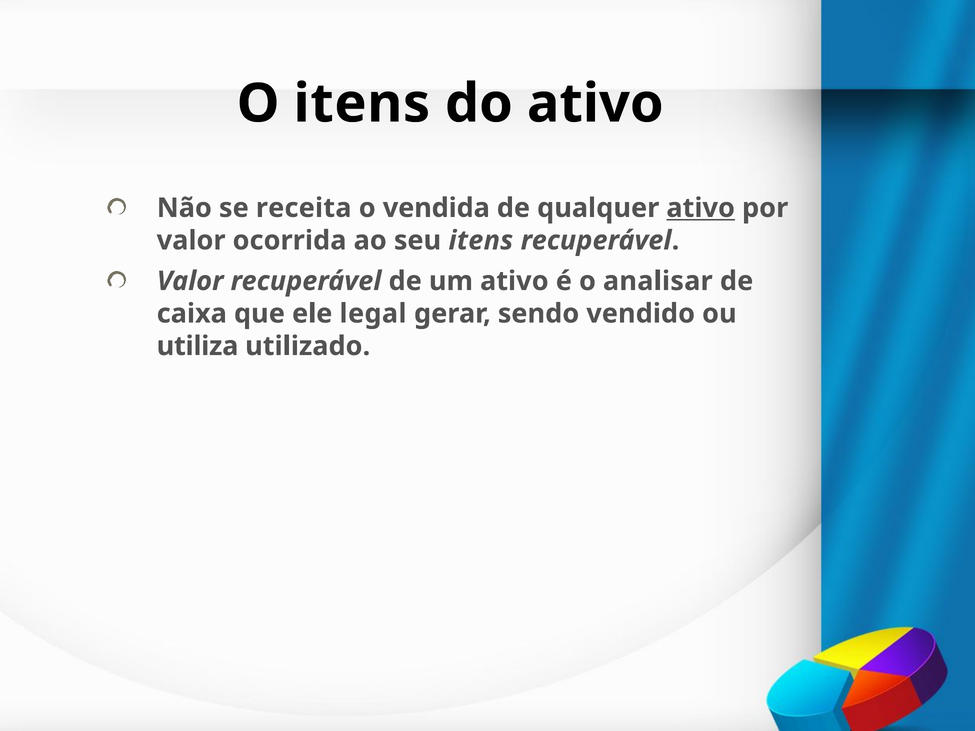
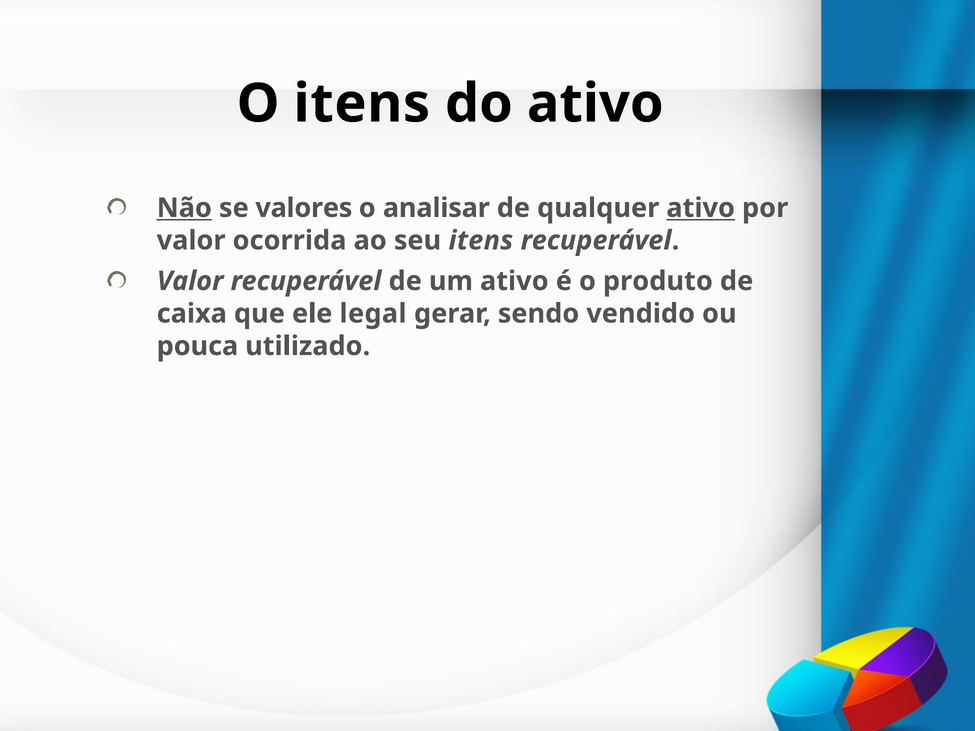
Não underline: none -> present (184, 208)
receita: receita -> valores (304, 208)
vendida: vendida -> analisar (436, 208)
analisar: analisar -> produto (658, 281)
utiliza: utiliza -> pouca (197, 346)
